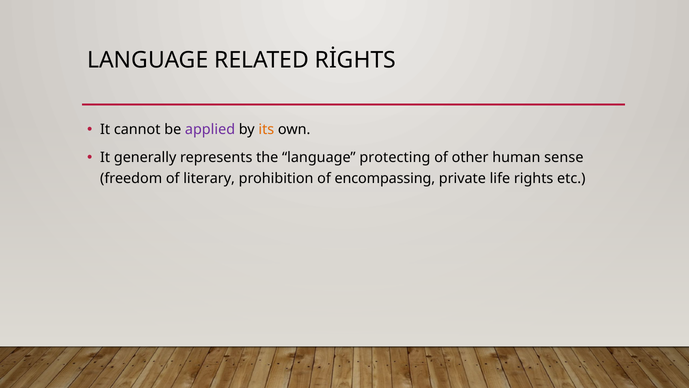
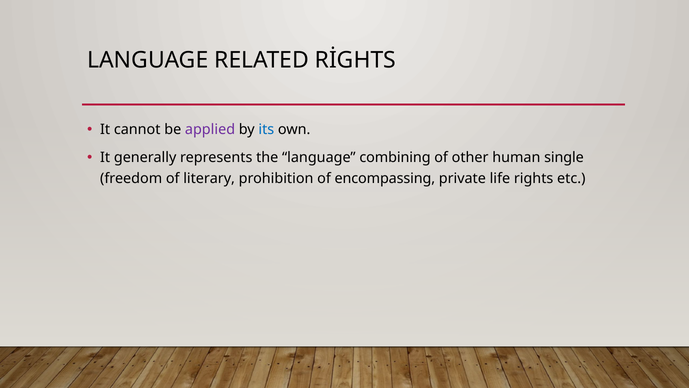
its colour: orange -> blue (266, 130)
protecting: protecting -> combining (395, 157)
sense: sense -> single (564, 157)
